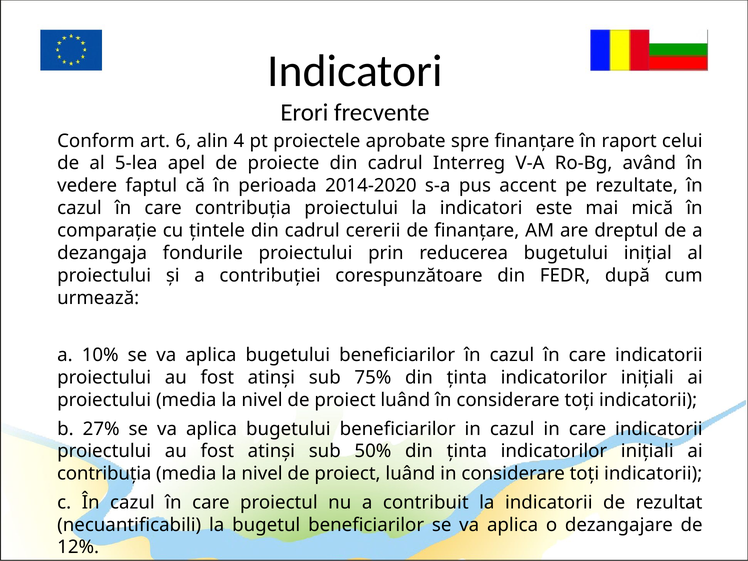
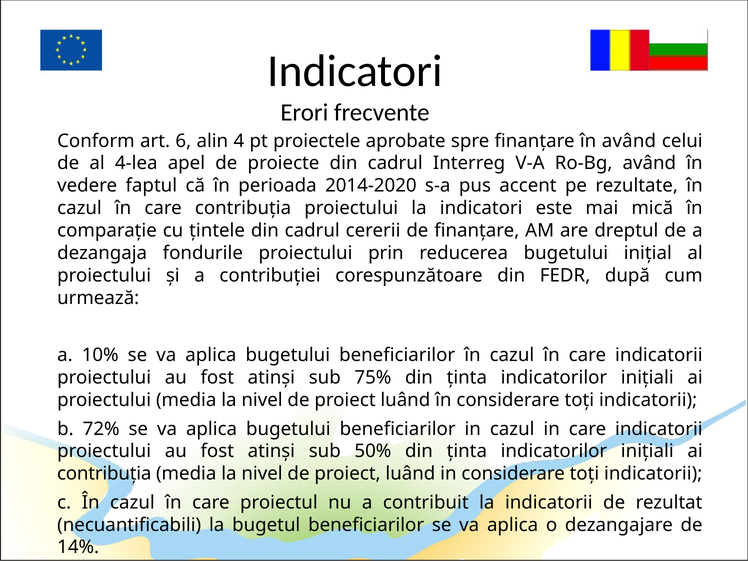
în raport: raport -> având (629, 141)
5-lea: 5-lea -> 4-lea (136, 163)
27%: 27% -> 72% (101, 429)
12%: 12% -> 14% (78, 547)
